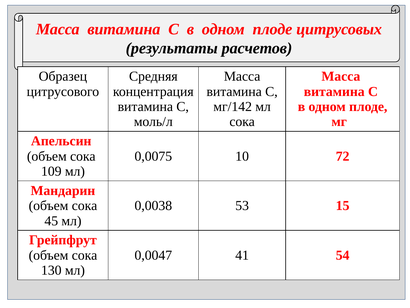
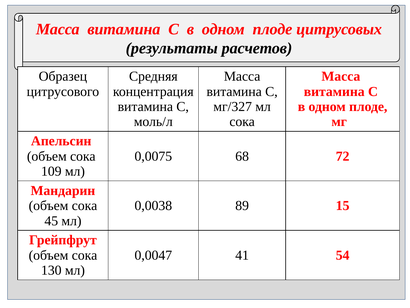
мг/142: мг/142 -> мг/327 (233, 106)
10: 10 -> 68 (242, 156)
53: 53 -> 89 (242, 205)
